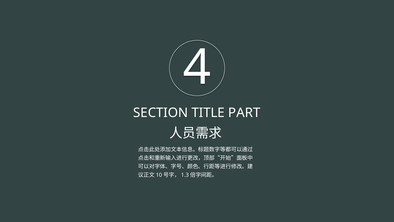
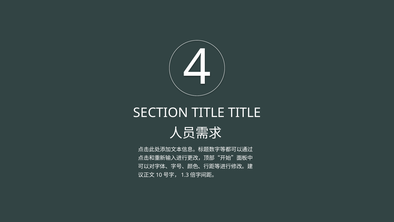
TITLE PART: PART -> TITLE (244, 113)
